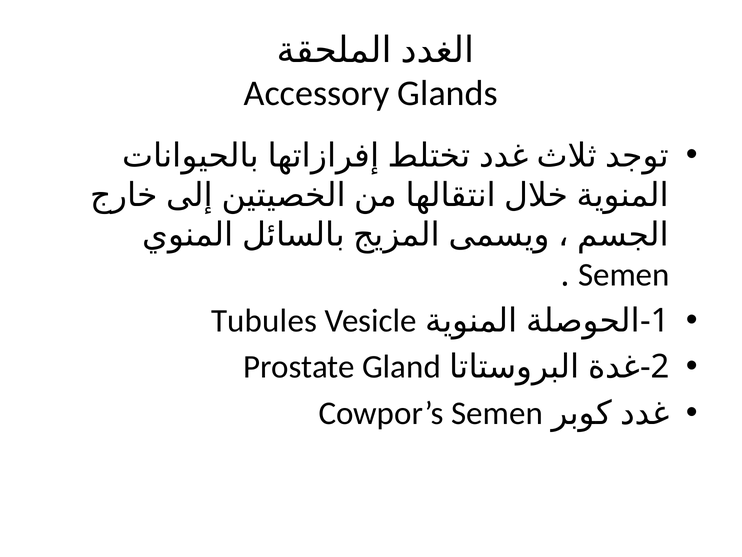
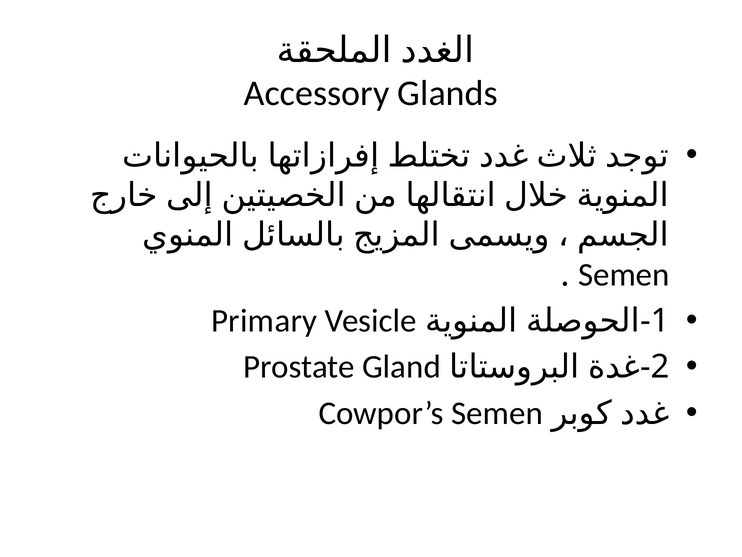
Tubules: Tubules -> Primary (264, 321)
